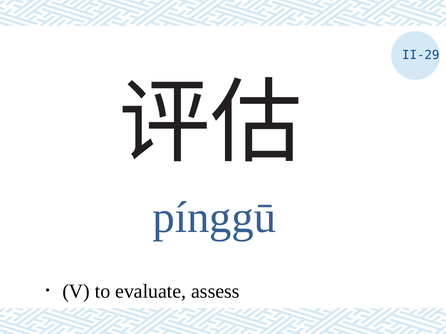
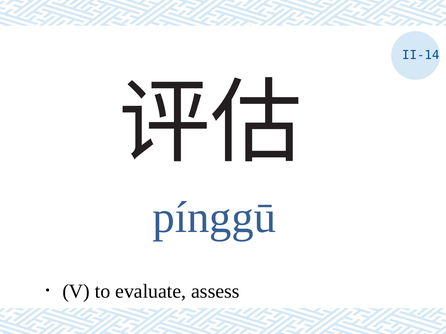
II-29: II-29 -> II-14 (421, 55)
